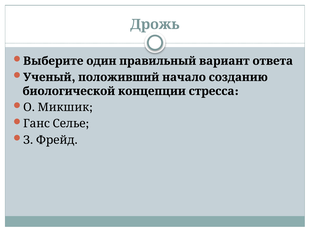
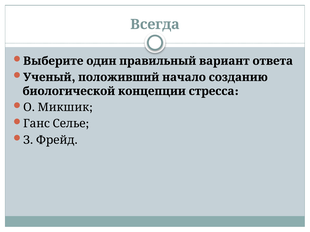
Дрожь: Дрожь -> Всегда (155, 24)
